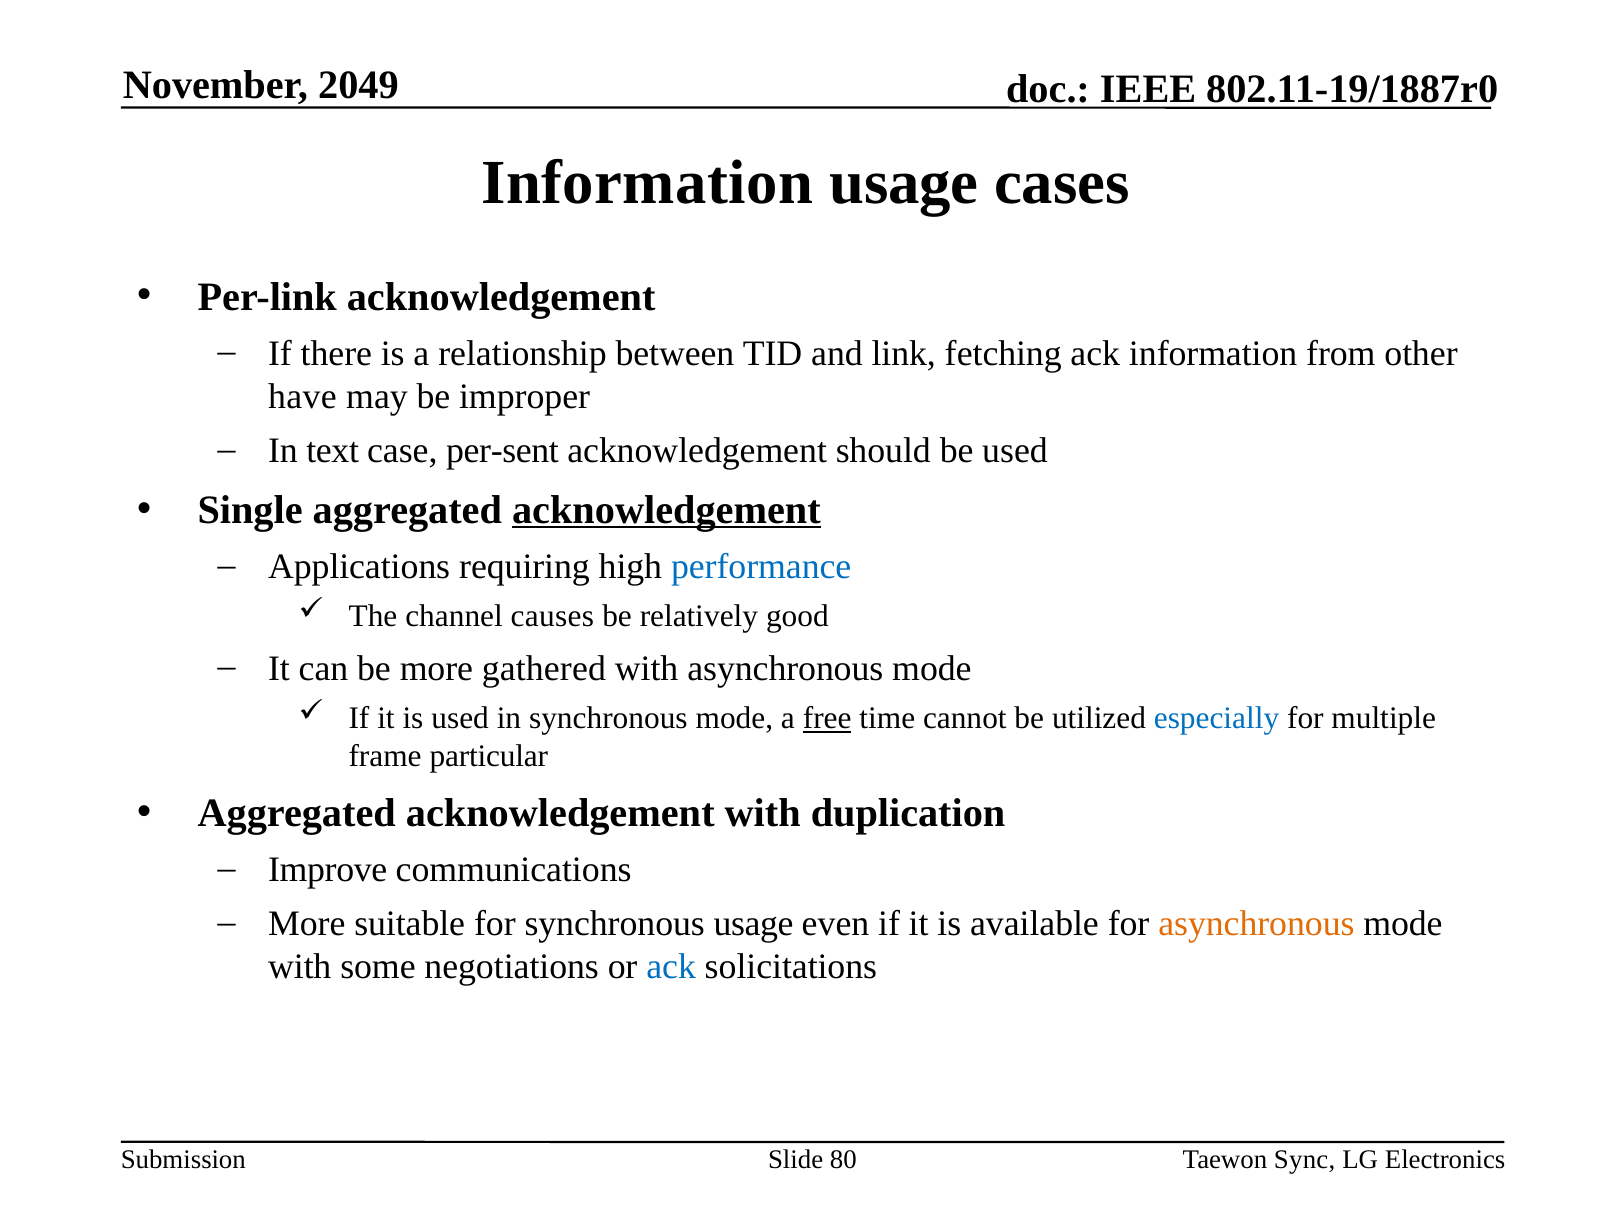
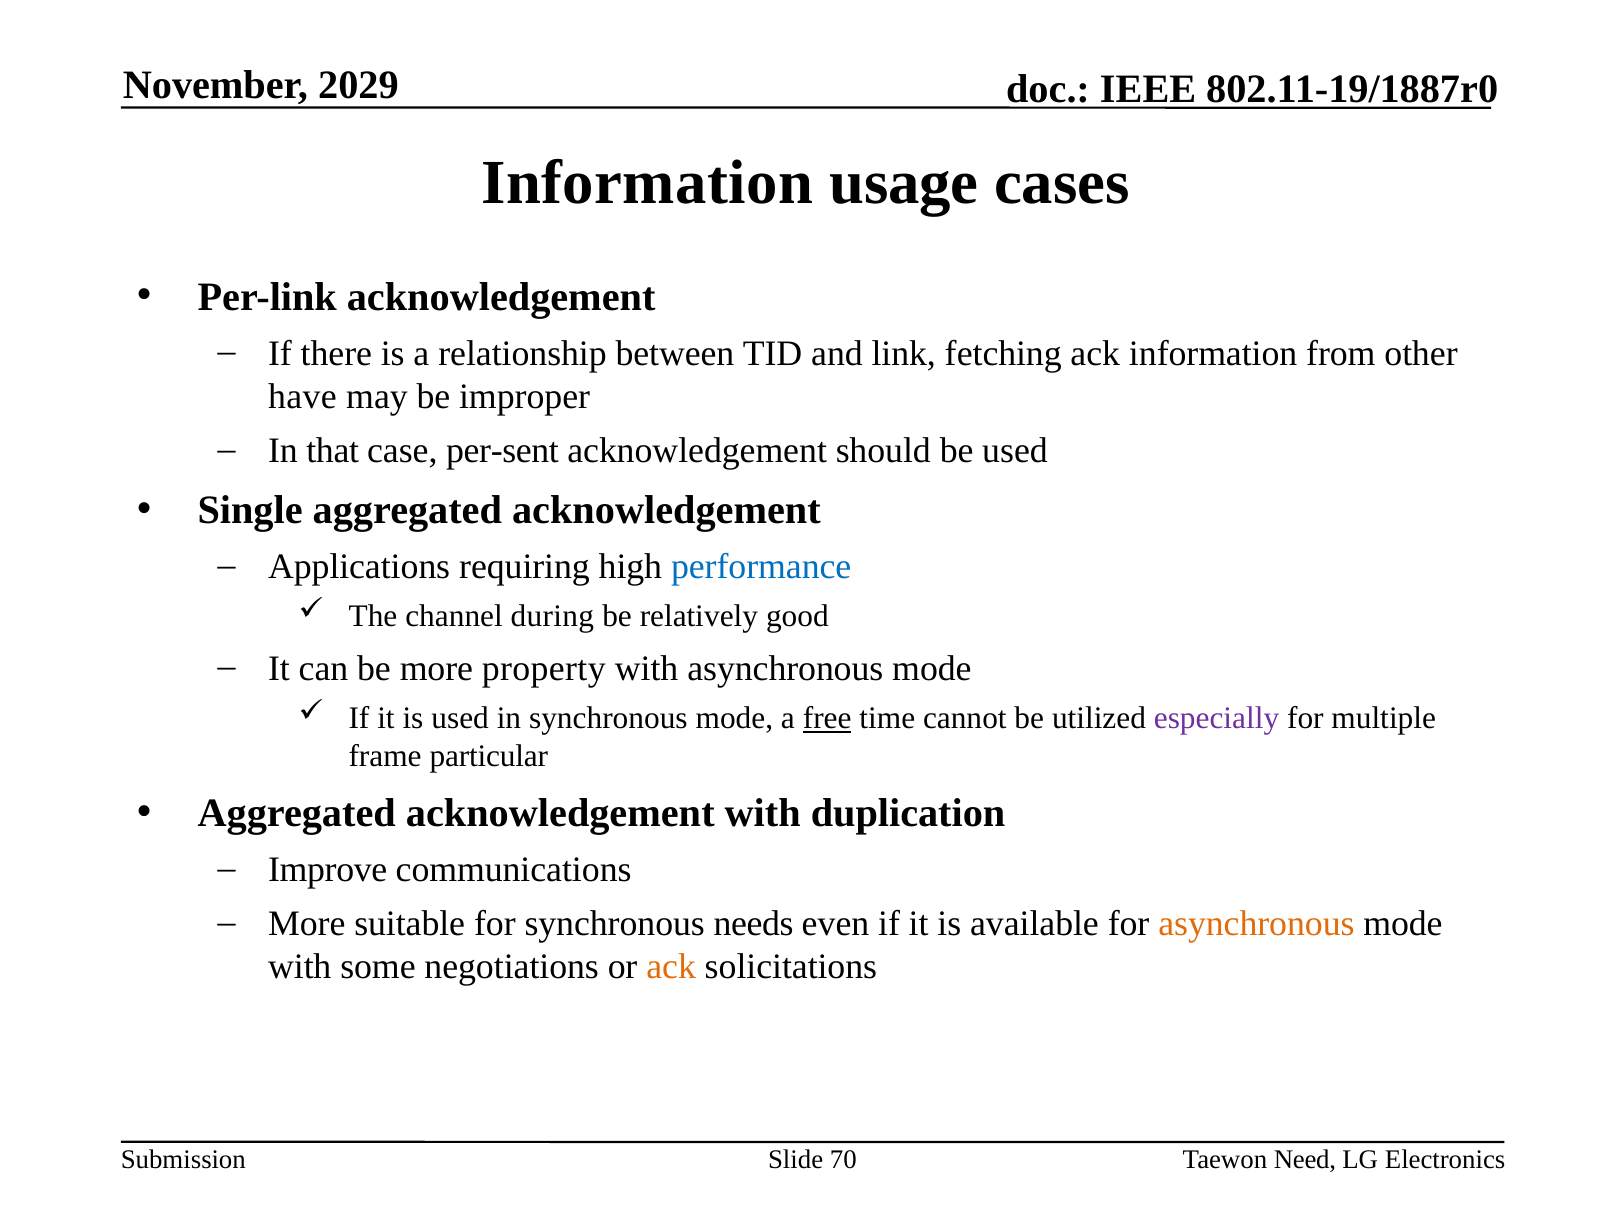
2049: 2049 -> 2029 (358, 85)
text: text -> that (333, 450)
acknowledgement underline: present -> none (666, 510)
causes: causes -> during (552, 616)
gathered: gathered -> property (544, 668)
especially colour: blue -> purple (1217, 718)
synchronous usage: usage -> needs (754, 924)
ack colour: blue -> orange (671, 967)
80: 80 -> 70 (843, 1160)
Sync: Sync -> Need (1305, 1160)
